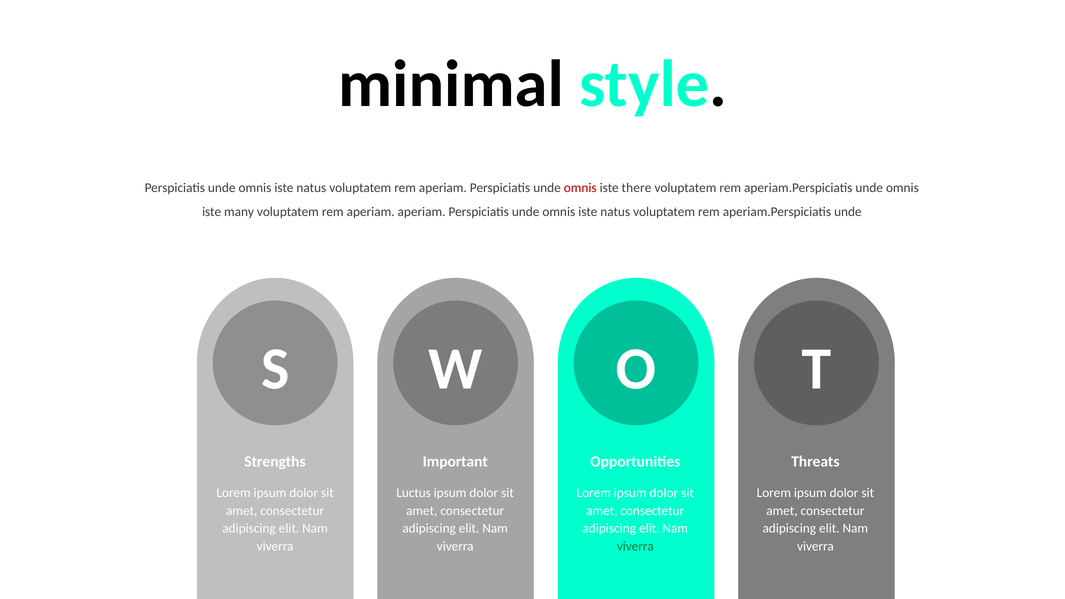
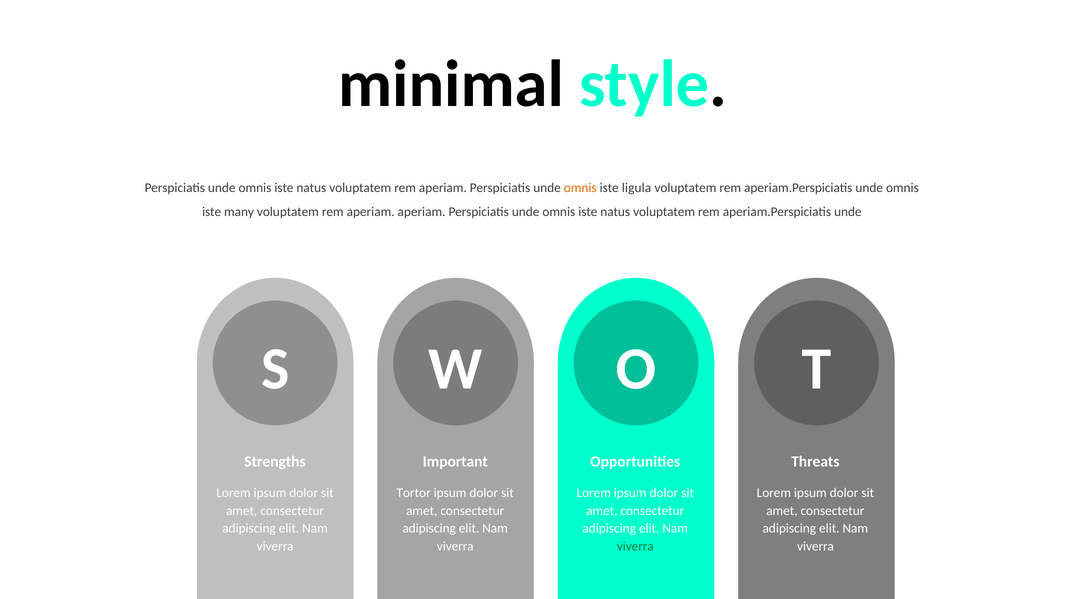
omnis colour: red -> orange (580, 188)
there: there -> ligula (636, 188)
Luctus: Luctus -> Tortor (414, 493)
